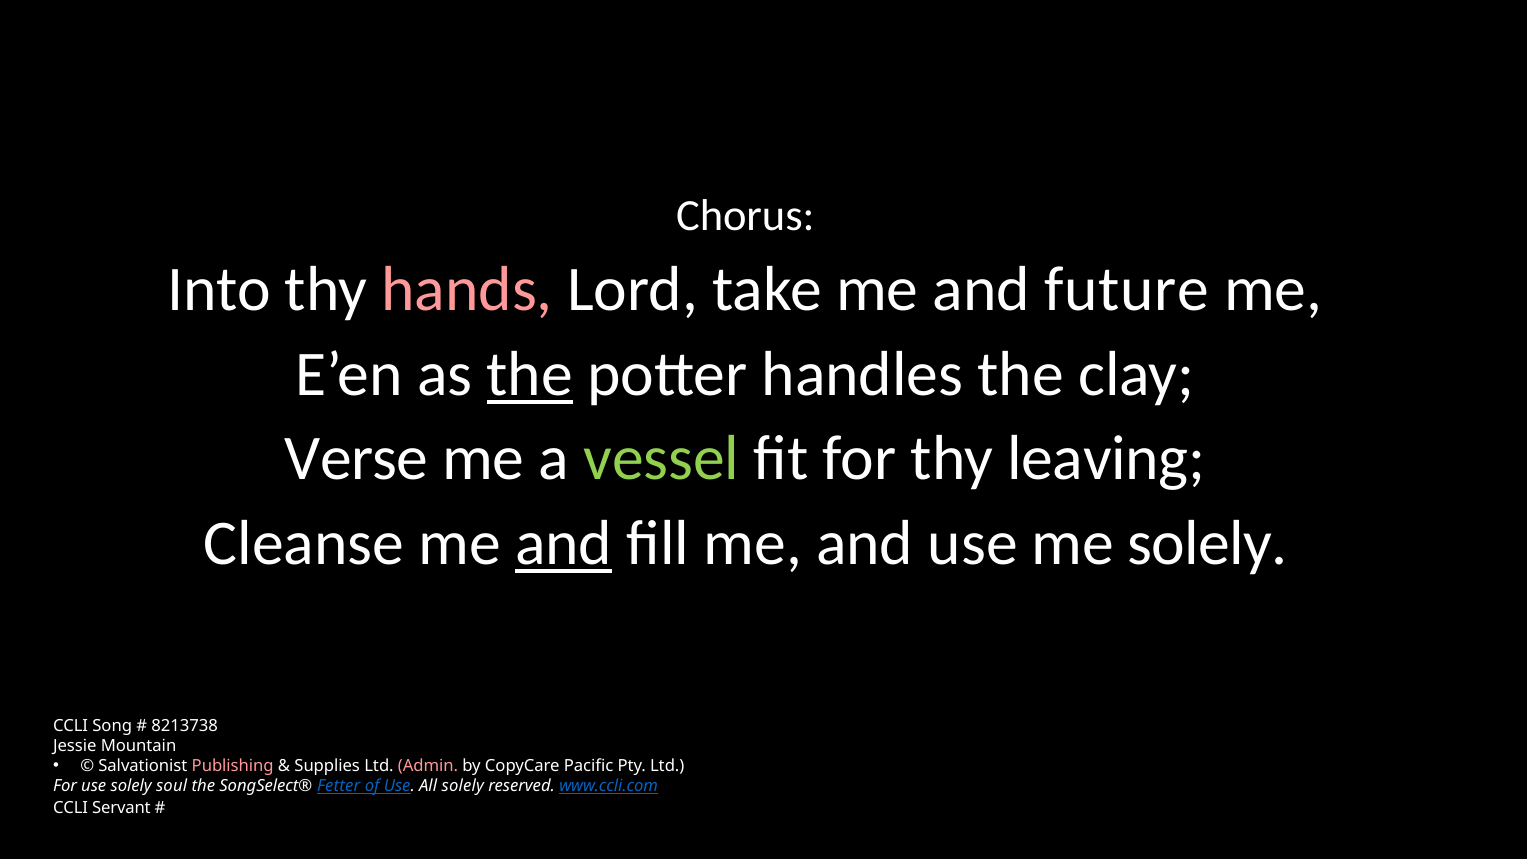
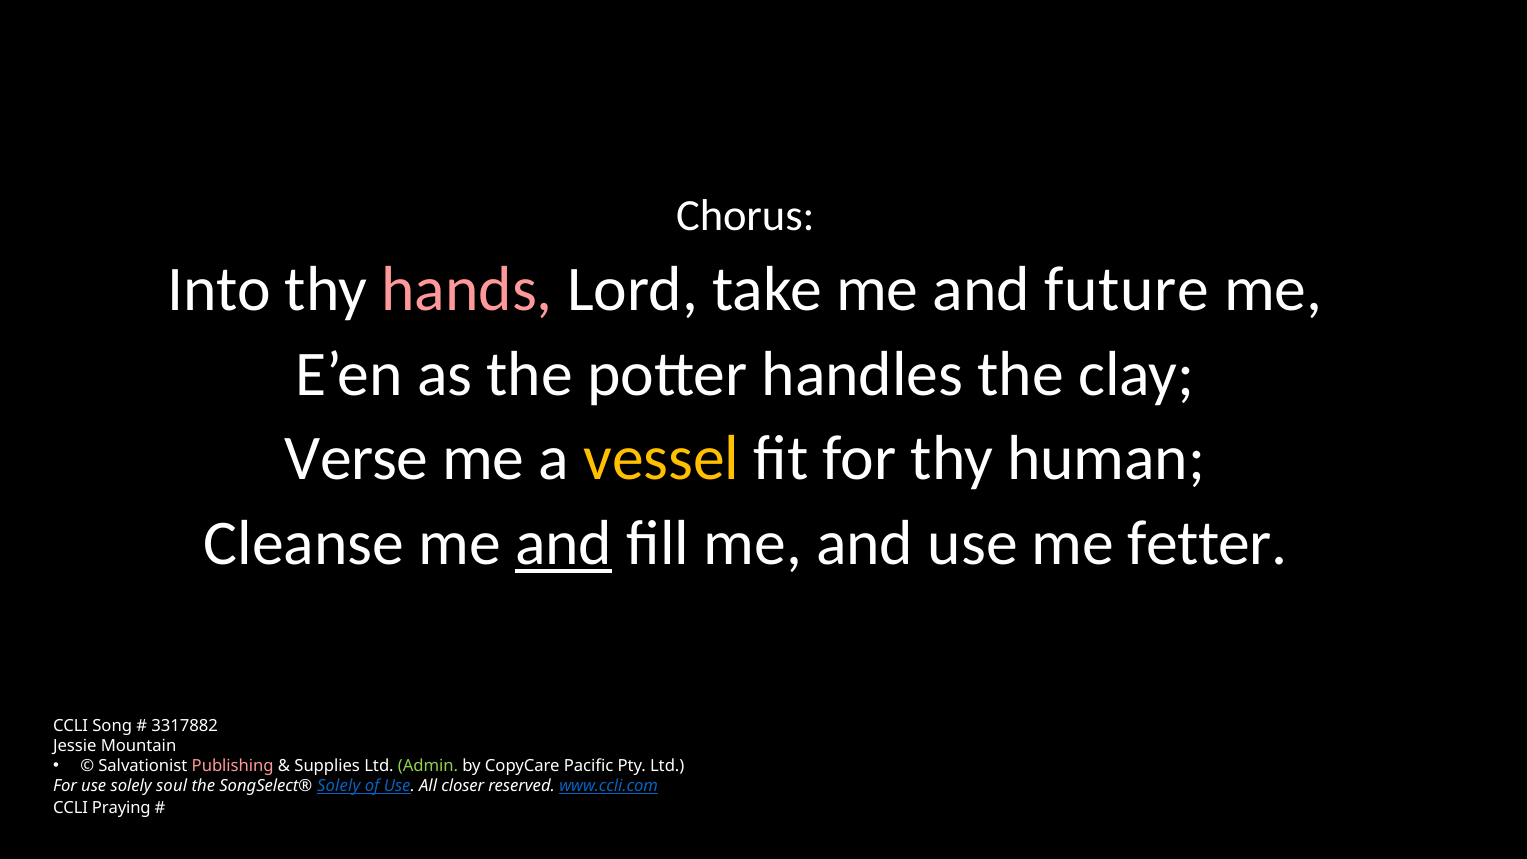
the underline: present -> none (530, 374)
vessel colour: light green -> yellow (661, 459)
leaving: leaving -> human (1106, 459)
me solely: solely -> fetter (1208, 544)
8213738: 8213738 -> 3317882 (185, 726)
Admin colour: pink -> light green (428, 766)
SongSelect® Fetter: Fetter -> Solely (339, 786)
All solely: solely -> closer (463, 786)
Servant: Servant -> Praying (121, 808)
